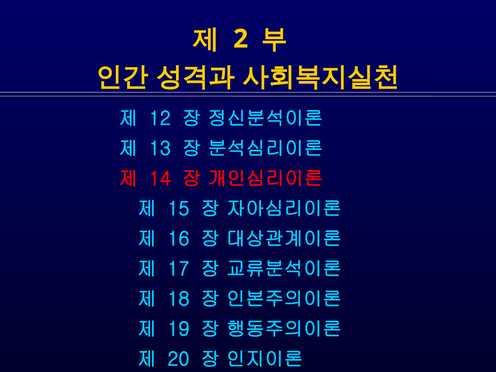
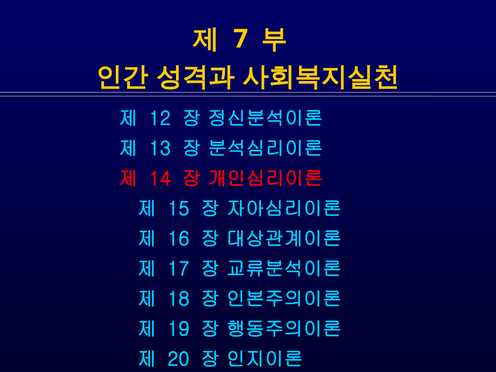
2: 2 -> 7 (241, 39)
